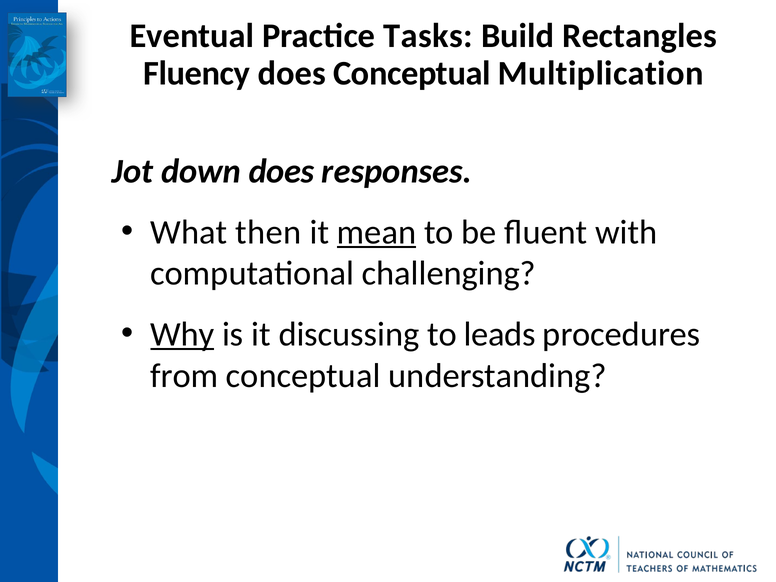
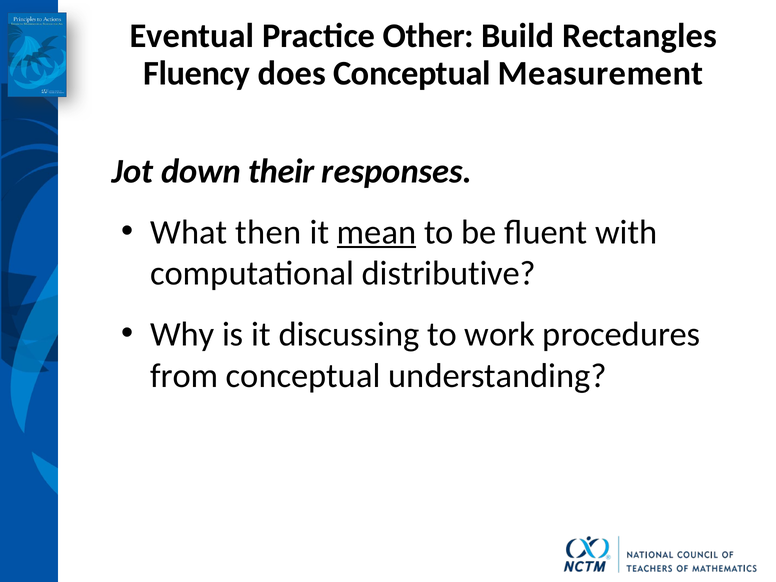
Tasks: Tasks -> Other (428, 36)
Multiplication: Multiplication -> Measurement (601, 73)
down does: does -> their (281, 171)
challenging: challenging -> distributive (449, 274)
Why underline: present -> none (182, 334)
leads: leads -> work (500, 334)
